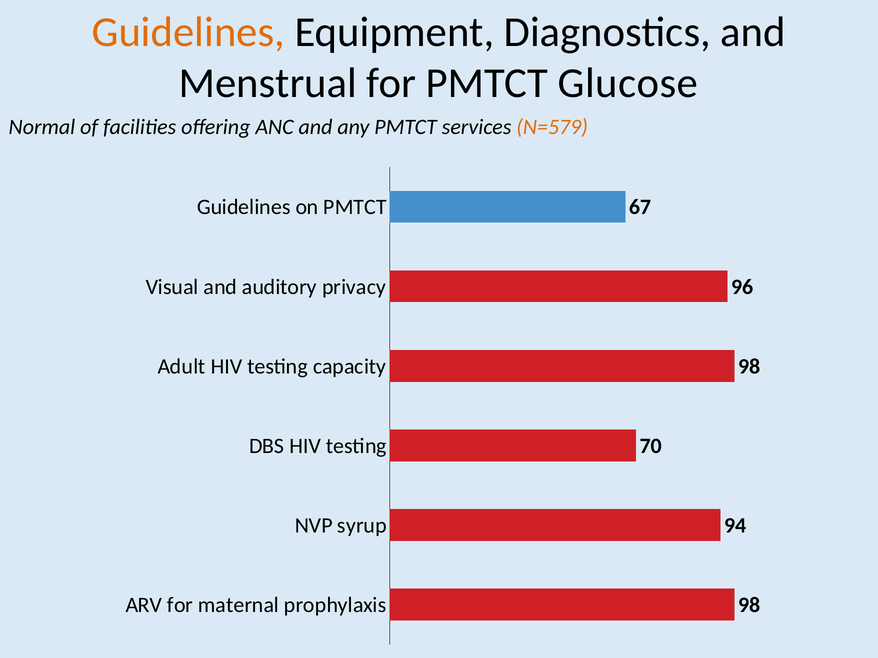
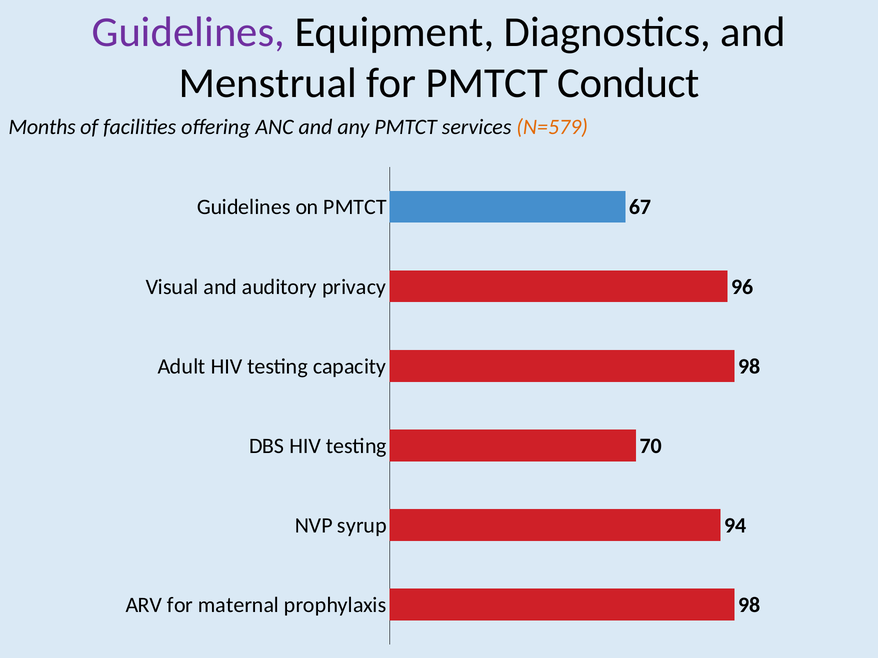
Guidelines colour: orange -> purple (188, 32)
Glucose: Glucose -> Conduct (628, 83)
Normal: Normal -> Months (42, 127)
